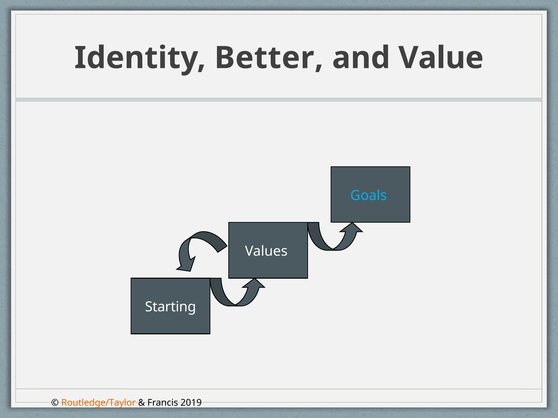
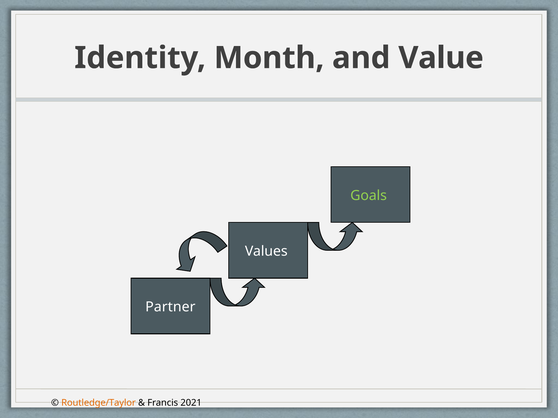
Better: Better -> Month (269, 58)
Goals colour: light blue -> light green (369, 196)
Starting: Starting -> Partner (170, 307)
2019: 2019 -> 2021 (191, 403)
